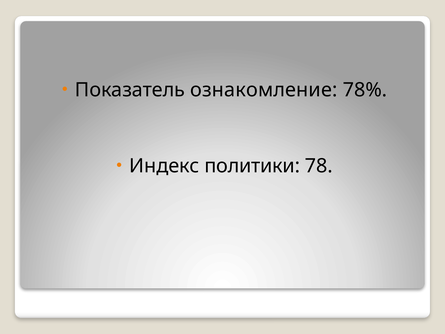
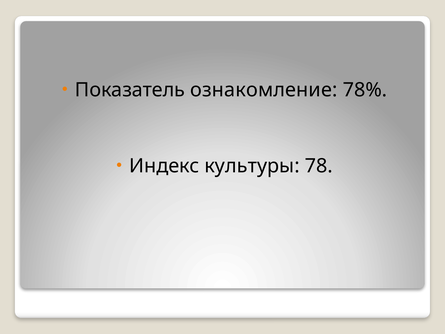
политики: политики -> культуры (252, 166)
